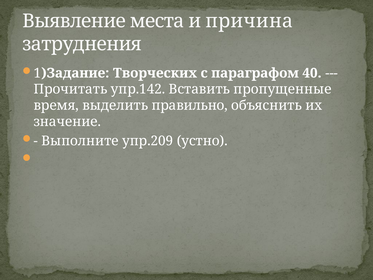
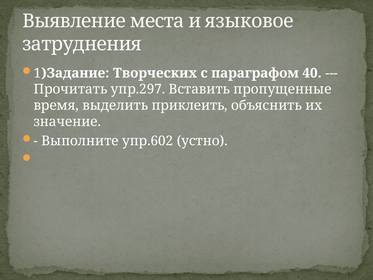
причина: причина -> языковое (249, 21)
упр.142: упр.142 -> упр.297 (138, 89)
правильно: правильно -> приклеить (190, 105)
упр.209: упр.209 -> упр.602 (148, 141)
